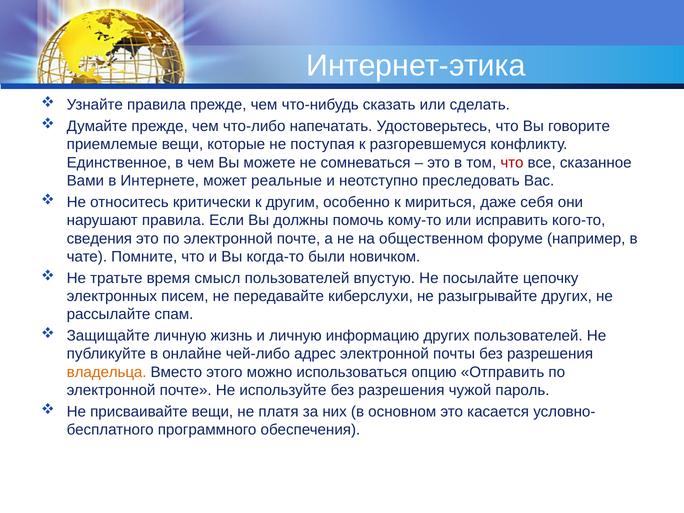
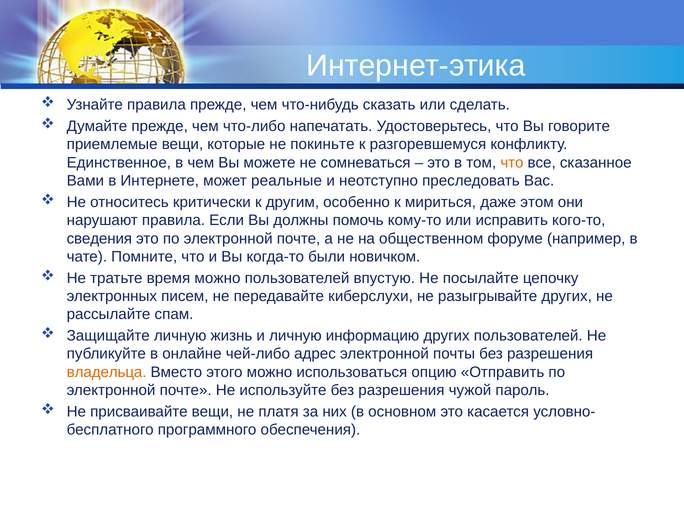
поступая: поступая -> покиньте (322, 144)
что colour: red -> orange (512, 163)
себя: себя -> этом (537, 202)
время смысл: смысл -> можно (217, 278)
